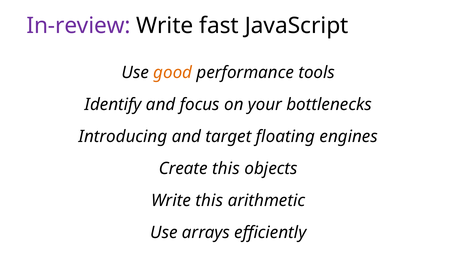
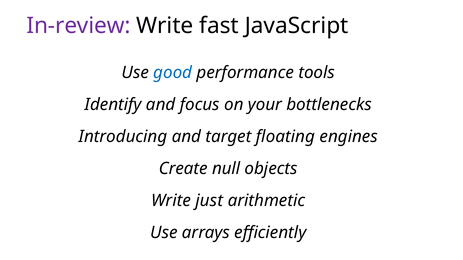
good colour: orange -> blue (173, 73)
Create this: this -> null (226, 169)
Write this: this -> just (209, 201)
